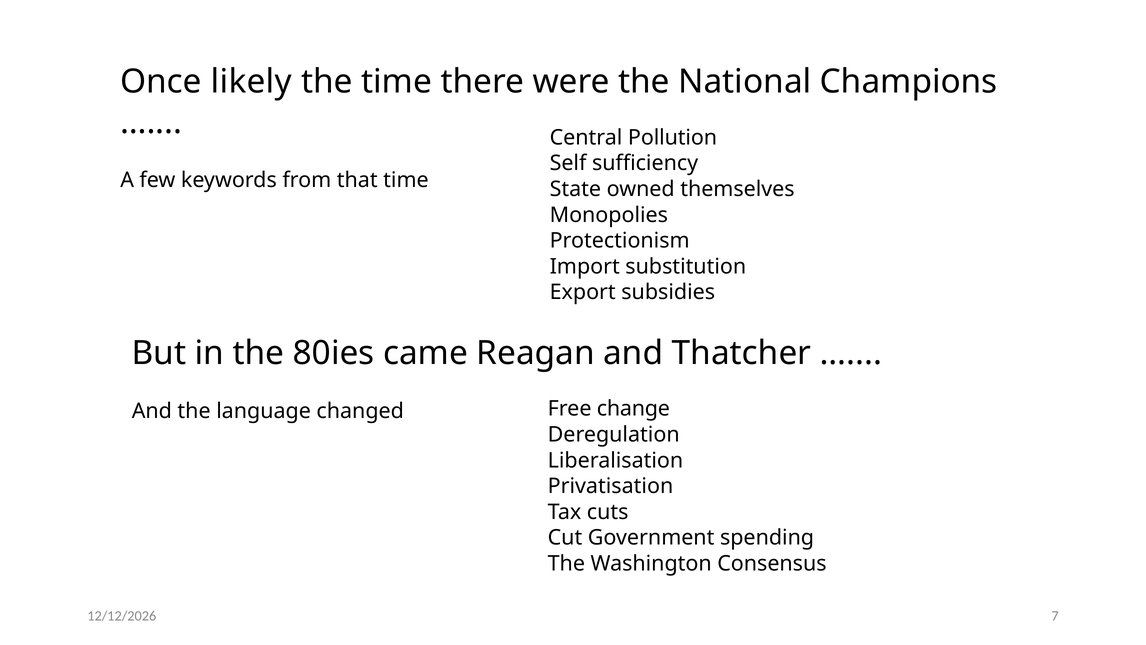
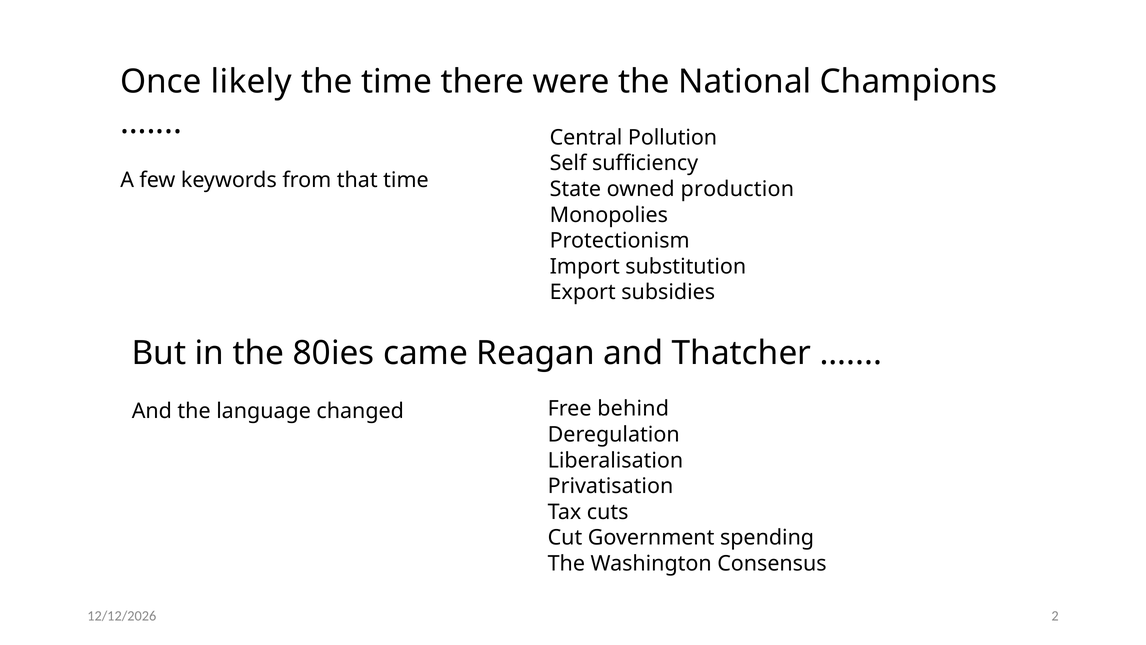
themselves: themselves -> production (737, 189)
change: change -> behind (633, 409)
7: 7 -> 2 (1055, 615)
